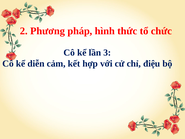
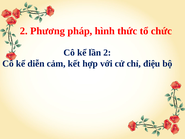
lần 3: 3 -> 2 (107, 52)
